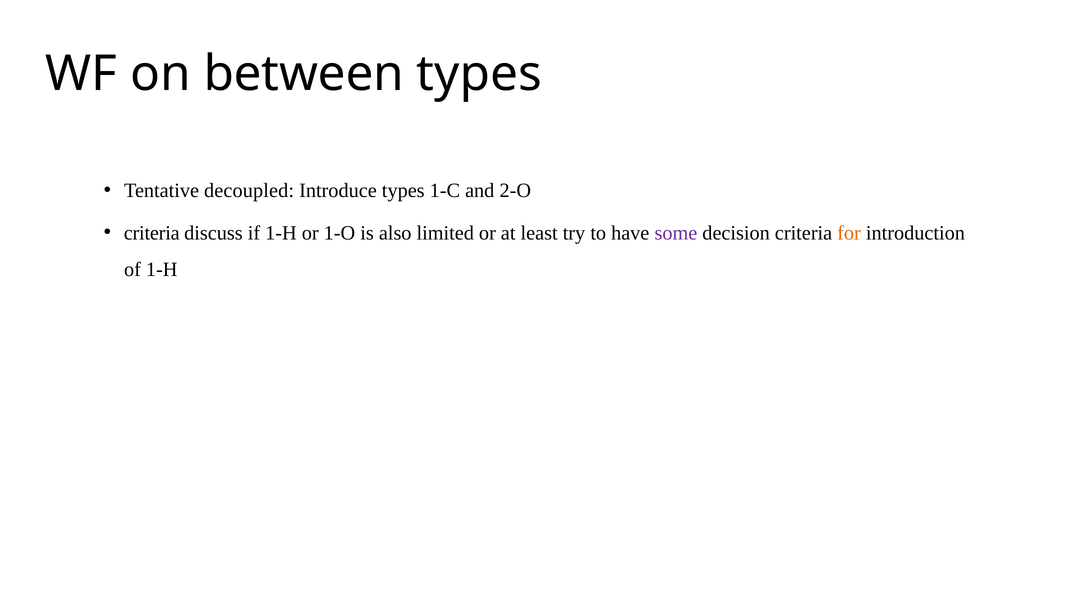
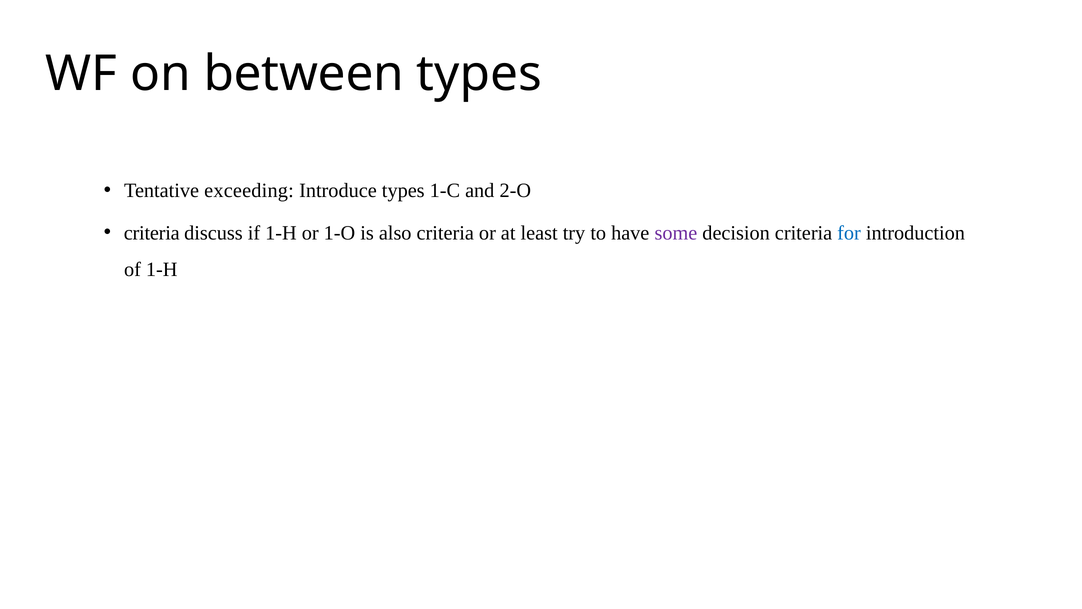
decoupled: decoupled -> exceeding (249, 191)
also limited: limited -> criteria (445, 233)
for colour: orange -> blue (849, 233)
